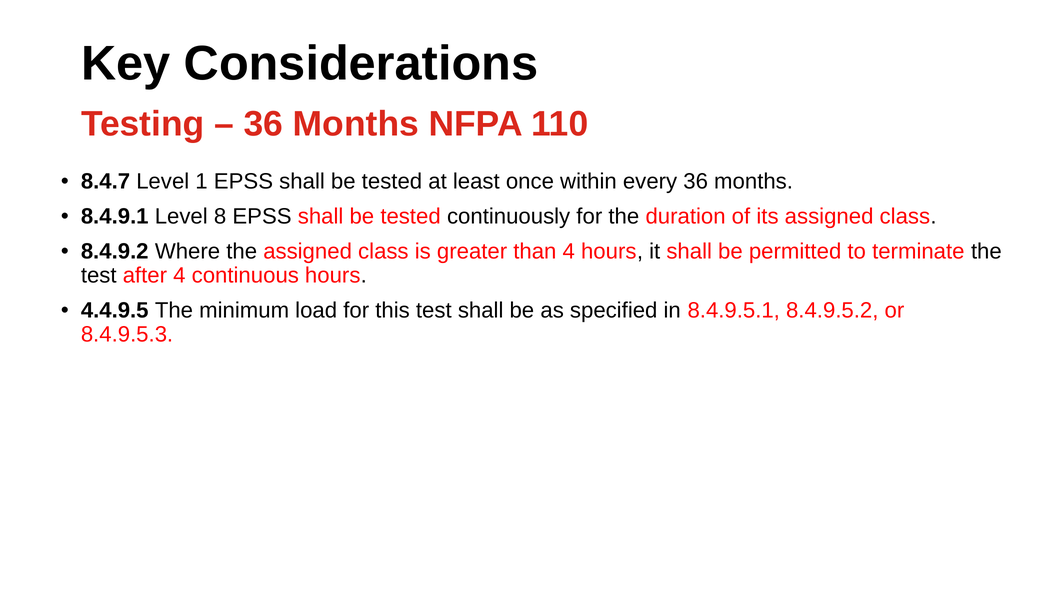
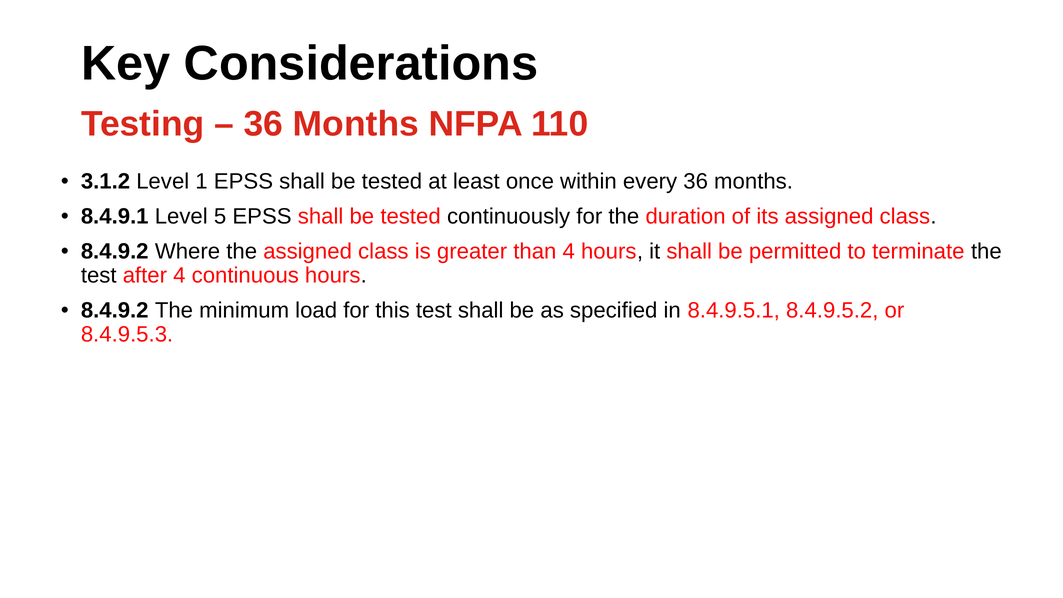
8.4.7: 8.4.7 -> 3.1.2 (105, 182)
8: 8 -> 5 (220, 217)
4.4.9.5: 4.4.9.5 -> 8.4.9.2 (115, 311)
